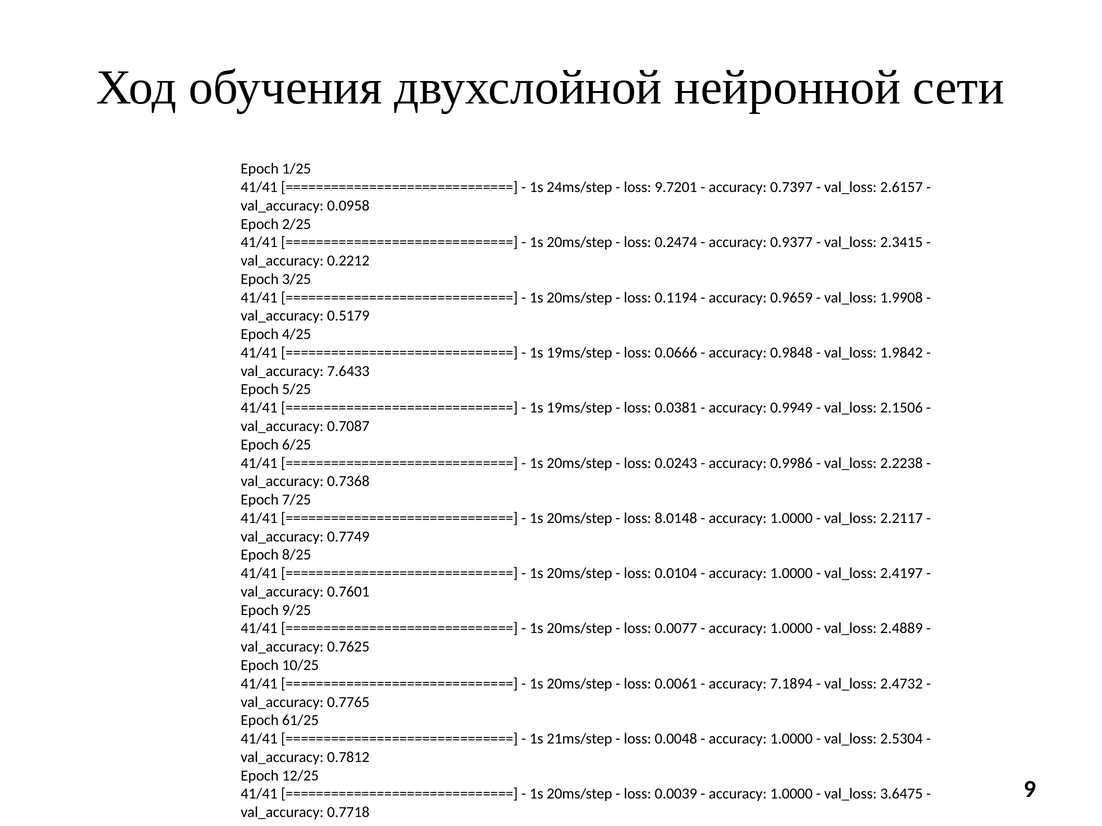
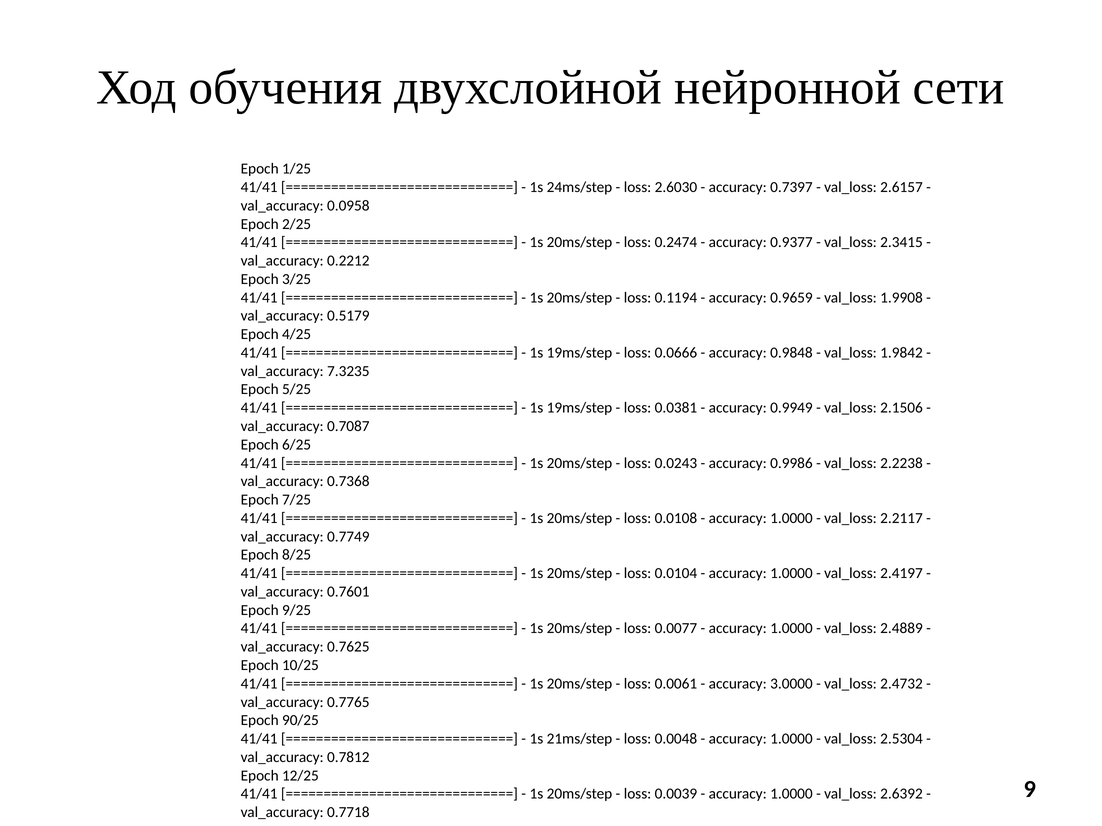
9.7201: 9.7201 -> 2.6030 (676, 187)
7.6433: 7.6433 -> 7.3235 (348, 371)
8.0148: 8.0148 -> 0.0108 (676, 518)
7.1894: 7.1894 -> 3.0000 (791, 684)
61/25: 61/25 -> 90/25 (300, 721)
3.6475: 3.6475 -> 2.6392 (902, 794)
